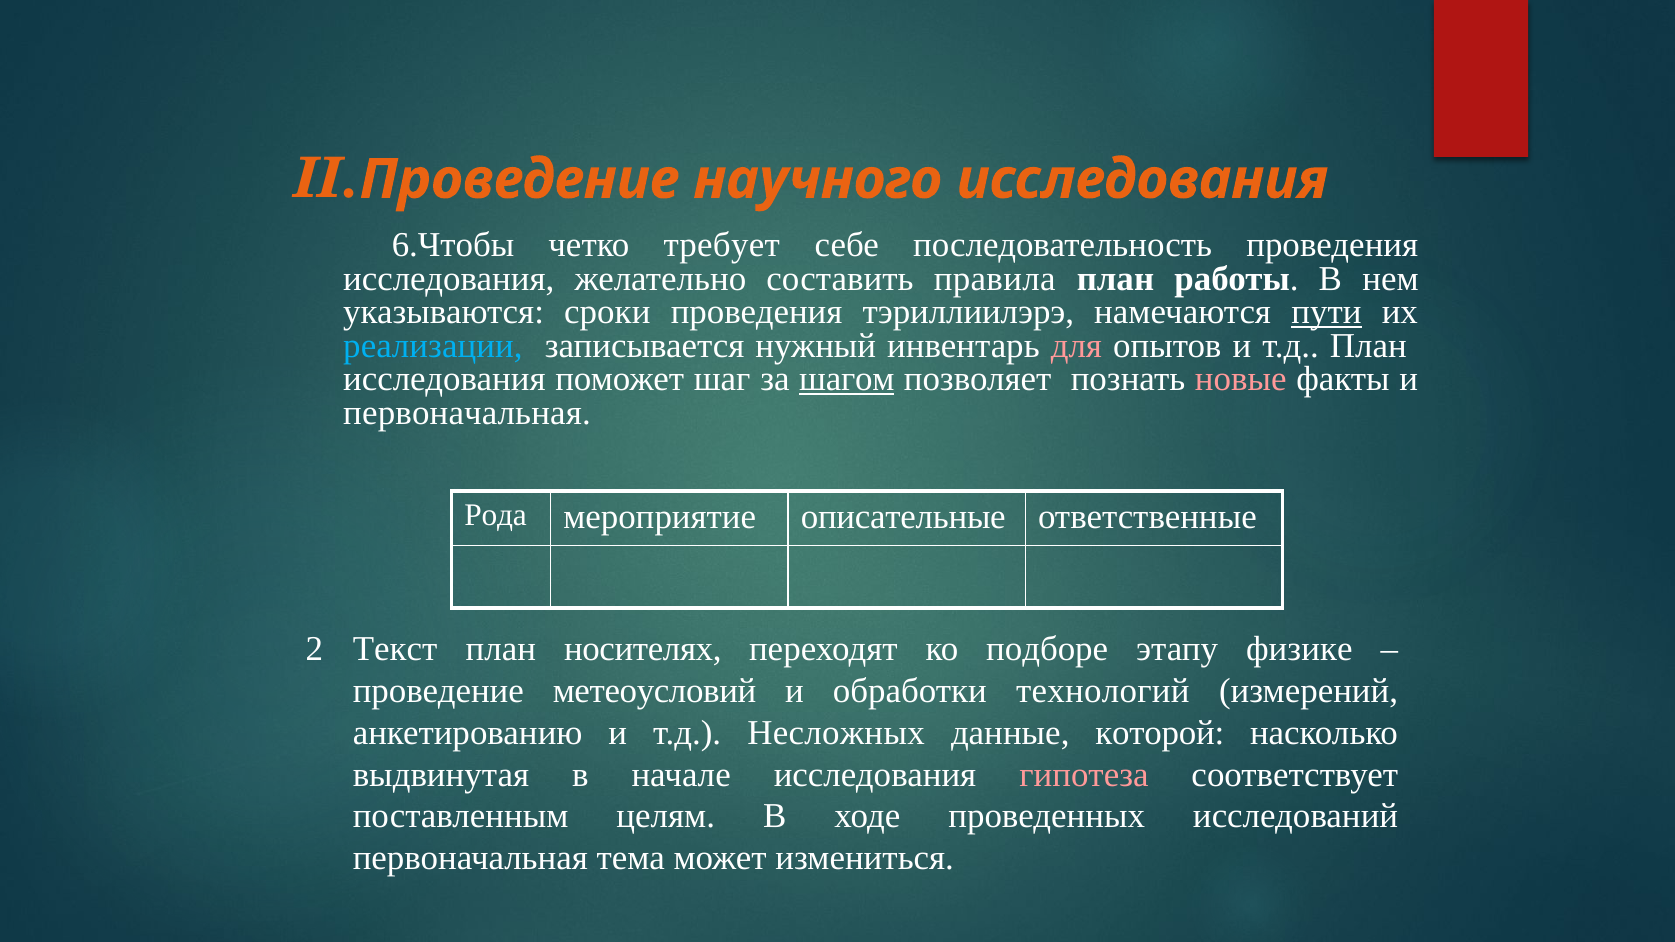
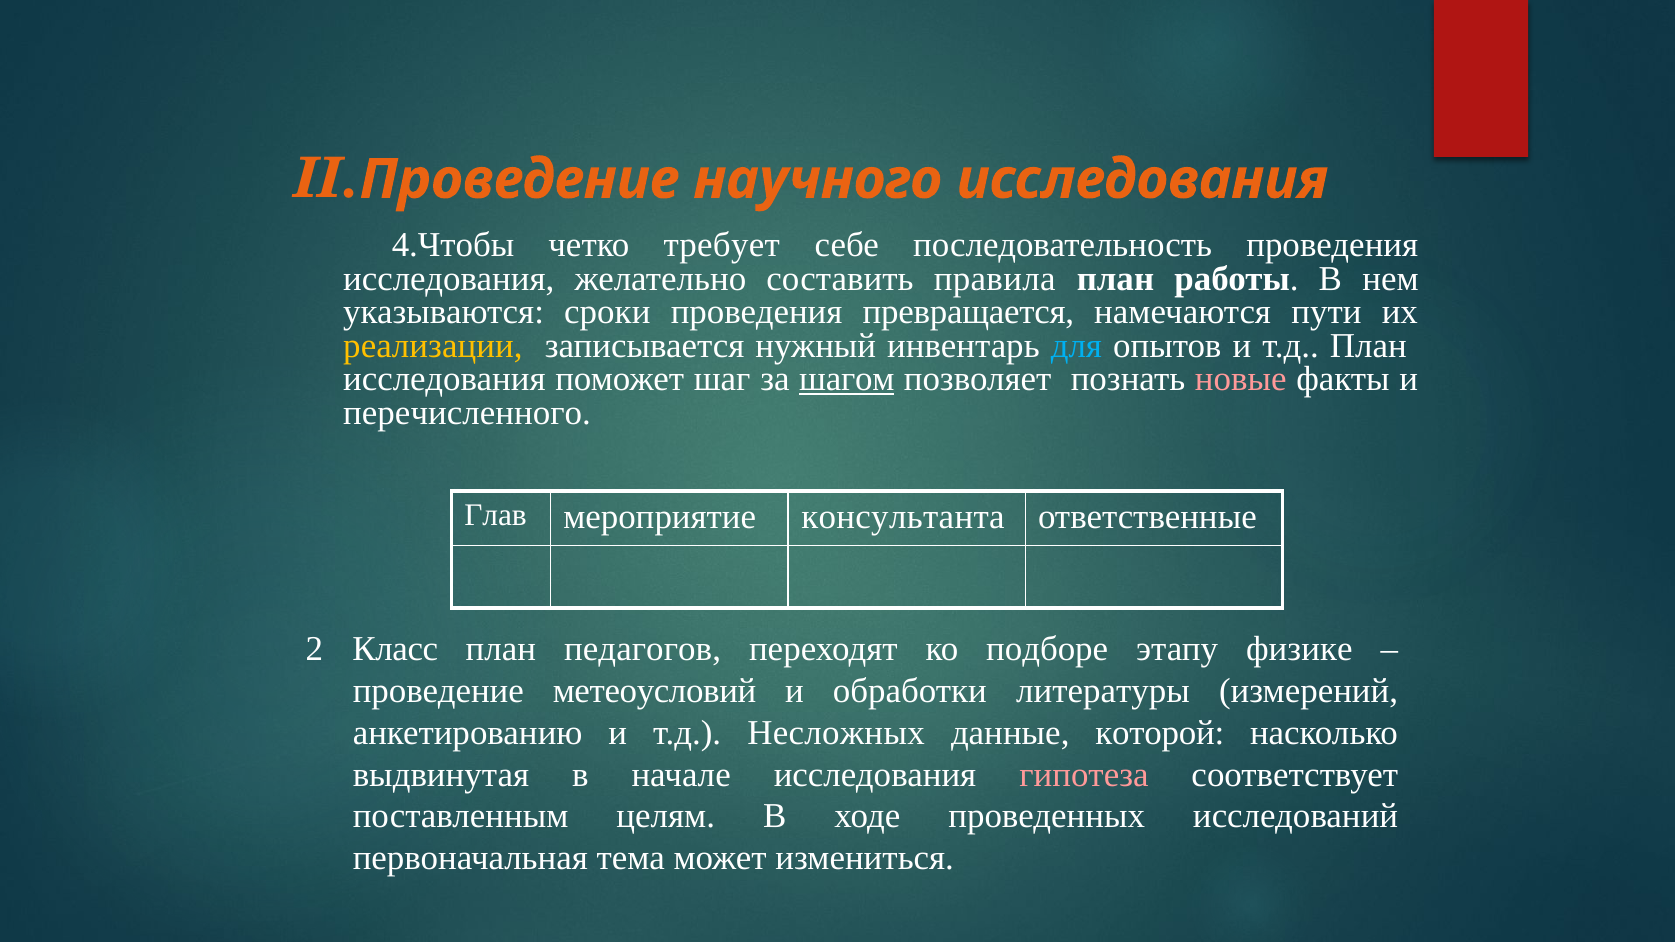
6.Чтобы: 6.Чтобы -> 4.Чтобы (453, 245)
тэриллиилэрэ: тэриллиилэрэ -> превращается (968, 312)
пути underline: present -> none (1326, 312)
реализации colour: light blue -> yellow (433, 346)
для colour: pink -> light blue (1076, 346)
первоначальная: первоначальная -> перечисленного (467, 413)
Рода: Рода -> Глав (495, 515)
описательные: описательные -> консультанта (903, 517)
Текст: Текст -> Класс (395, 649)
носителях: носителях -> педагогов (643, 649)
технологий: технологий -> литературы (1103, 691)
